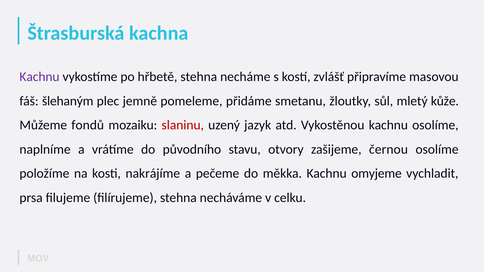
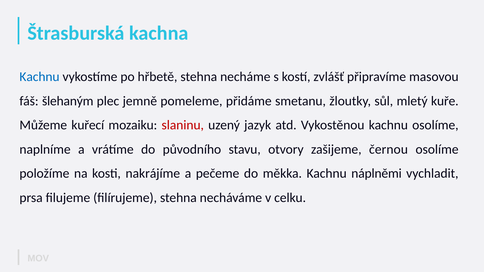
Kachnu colour: purple -> blue (40, 77)
kůže: kůže -> kuře (445, 101)
fondů: fondů -> kuřecí (88, 125)
omyjeme: omyjeme -> náplněmi (377, 174)
